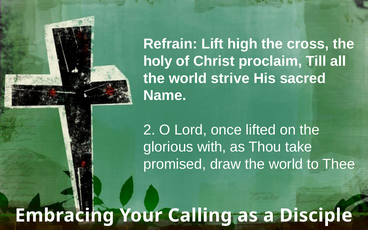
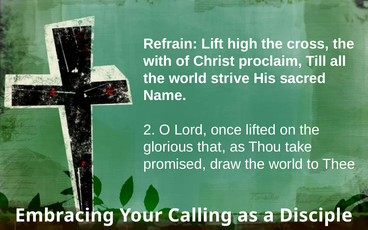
holy: holy -> with (158, 61)
with: with -> that (212, 147)
